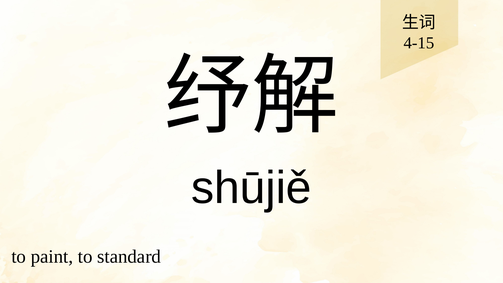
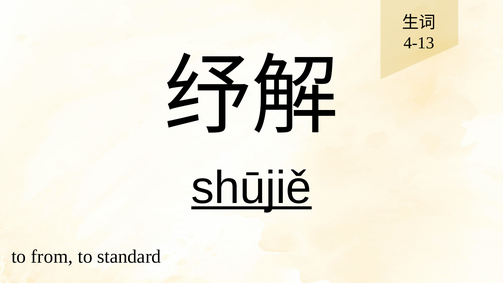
4-15: 4-15 -> 4-13 (419, 43)
shūjiě underline: none -> present (251, 188)
paint: paint -> from (52, 256)
